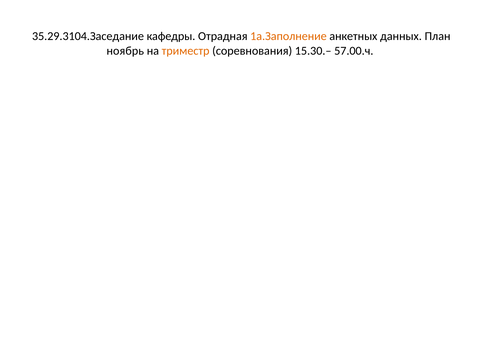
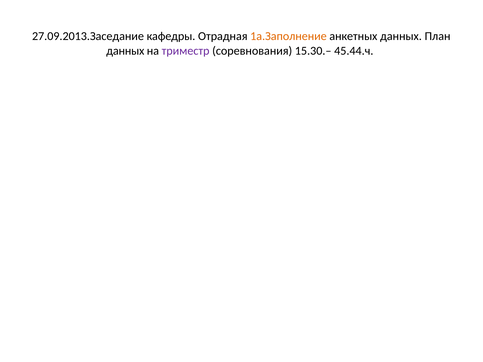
35.29.3104.Заседание: 35.29.3104.Заседание -> 27.09.2013.Заседание (88, 36)
ноябрь: ноябрь -> данных (125, 51)
триместр colour: orange -> purple (186, 51)
57.00.ч: 57.00.ч -> 45.44.ч (354, 51)
